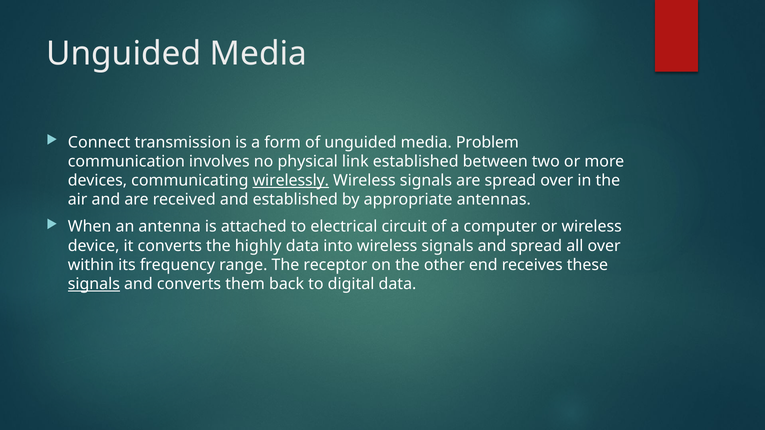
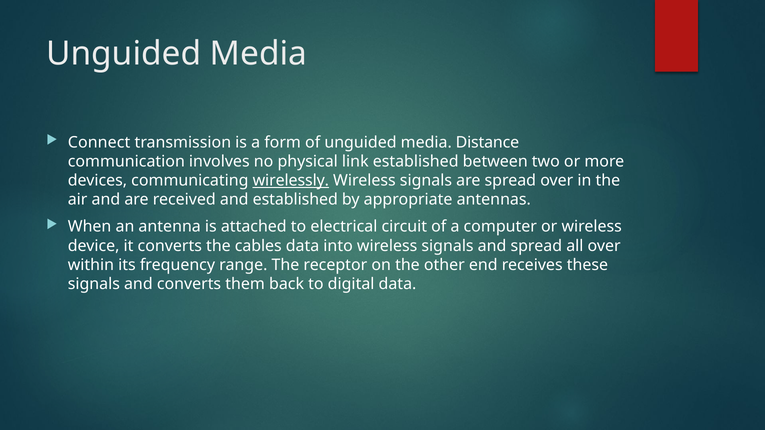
Problem: Problem -> Distance (487, 142)
highly: highly -> cables (258, 246)
signals underline: present -> none (94, 284)
